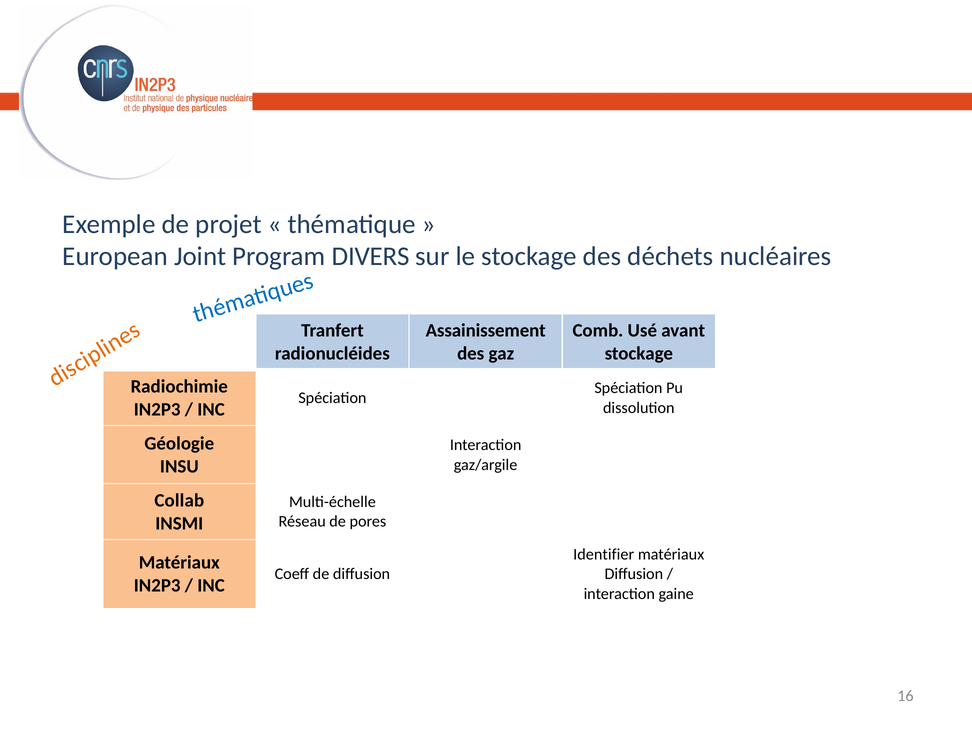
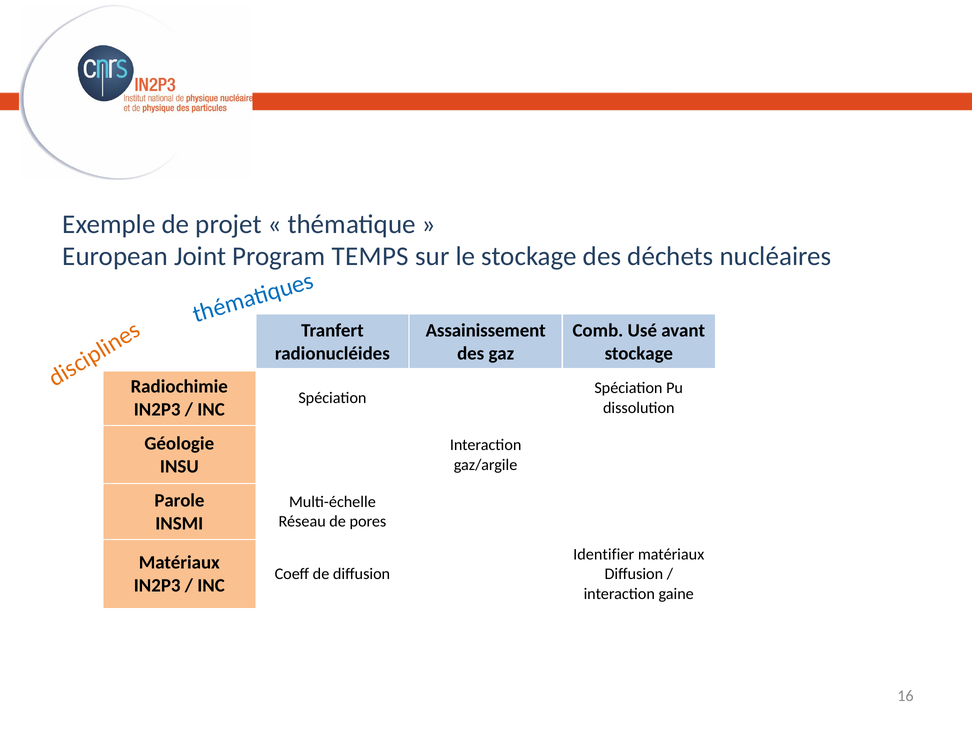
DIVERS: DIVERS -> TEMPS (370, 257)
Collab: Collab -> Parole (179, 500)
